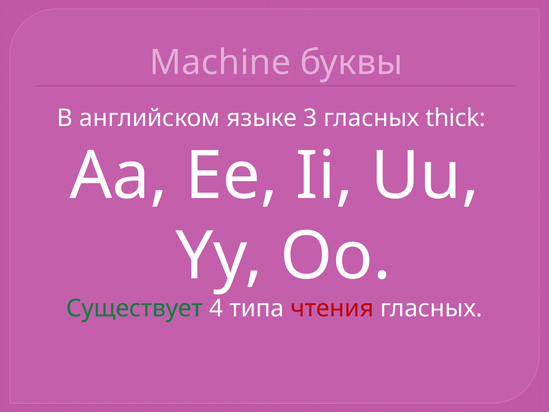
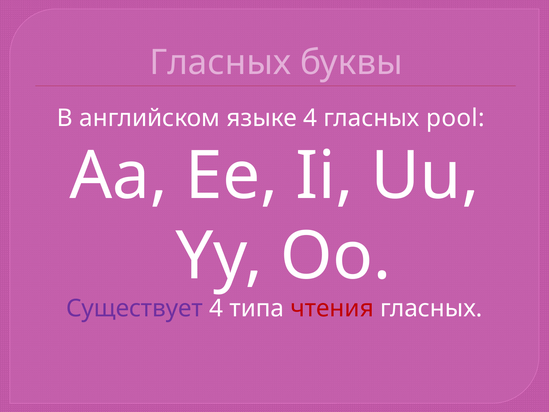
Machine: Machine -> Гласных (220, 63)
языке 3: 3 -> 4 (310, 118)
thick: thick -> pool (455, 118)
Существует colour: green -> purple (134, 308)
